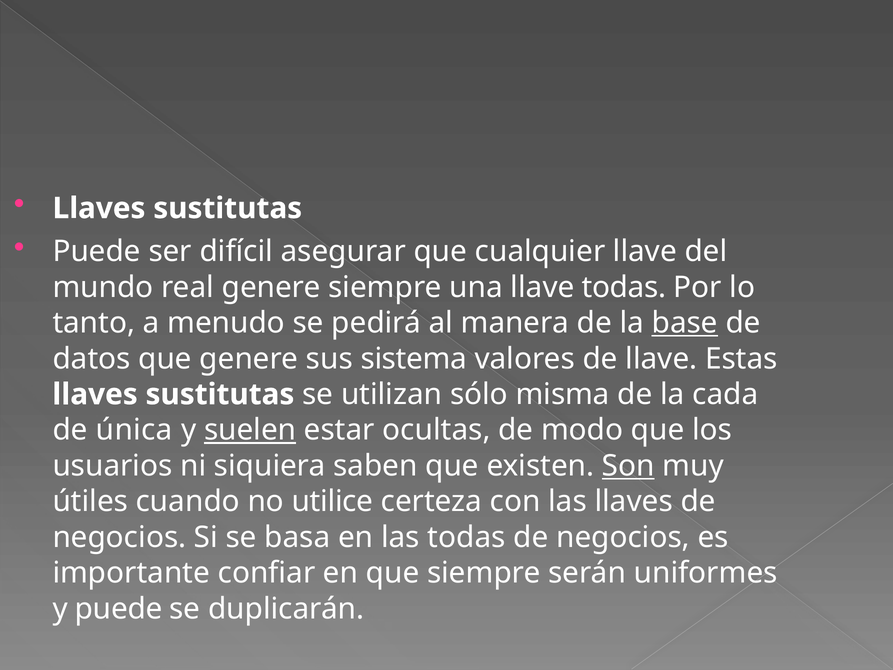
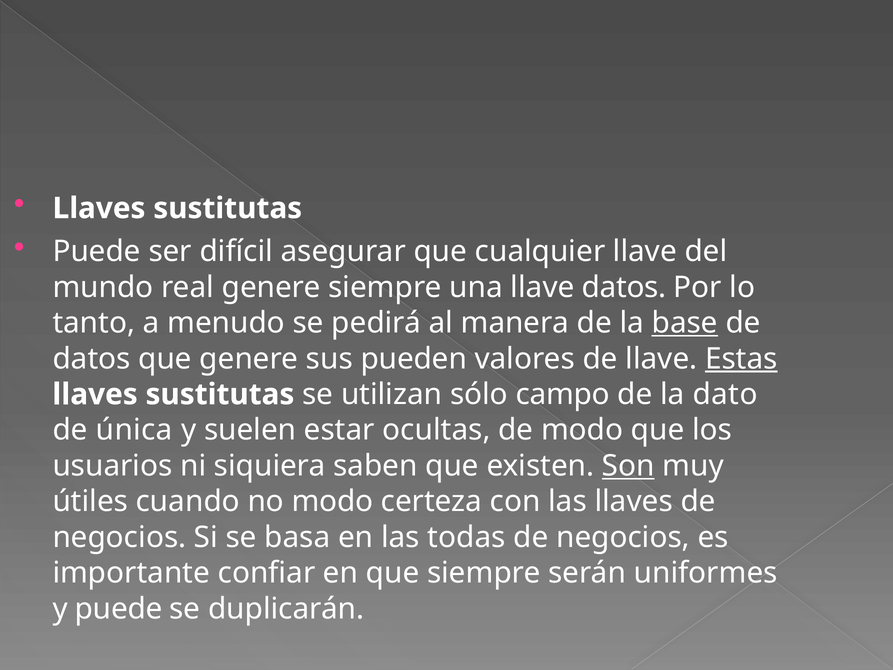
llave todas: todas -> datos (624, 287)
sistema: sistema -> pueden (414, 359)
Estas underline: none -> present (741, 359)
misma: misma -> campo (563, 394)
cada: cada -> dato (725, 394)
suelen underline: present -> none (250, 430)
no utilice: utilice -> modo (332, 501)
